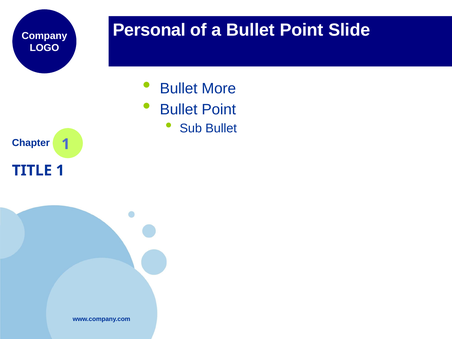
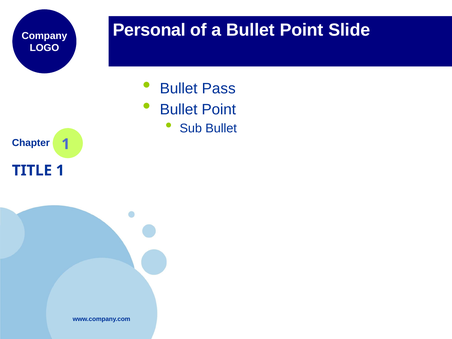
More: More -> Pass (219, 88)
